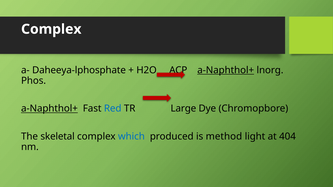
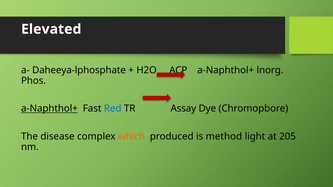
Complex: Complex -> Elevated (51, 29)
a-Naphthol+ underline: present -> none (226, 70)
Large: Large -> Assay (183, 109)
skeletal: skeletal -> disease (58, 137)
which colour: blue -> orange (131, 137)
404: 404 -> 205 (287, 137)
